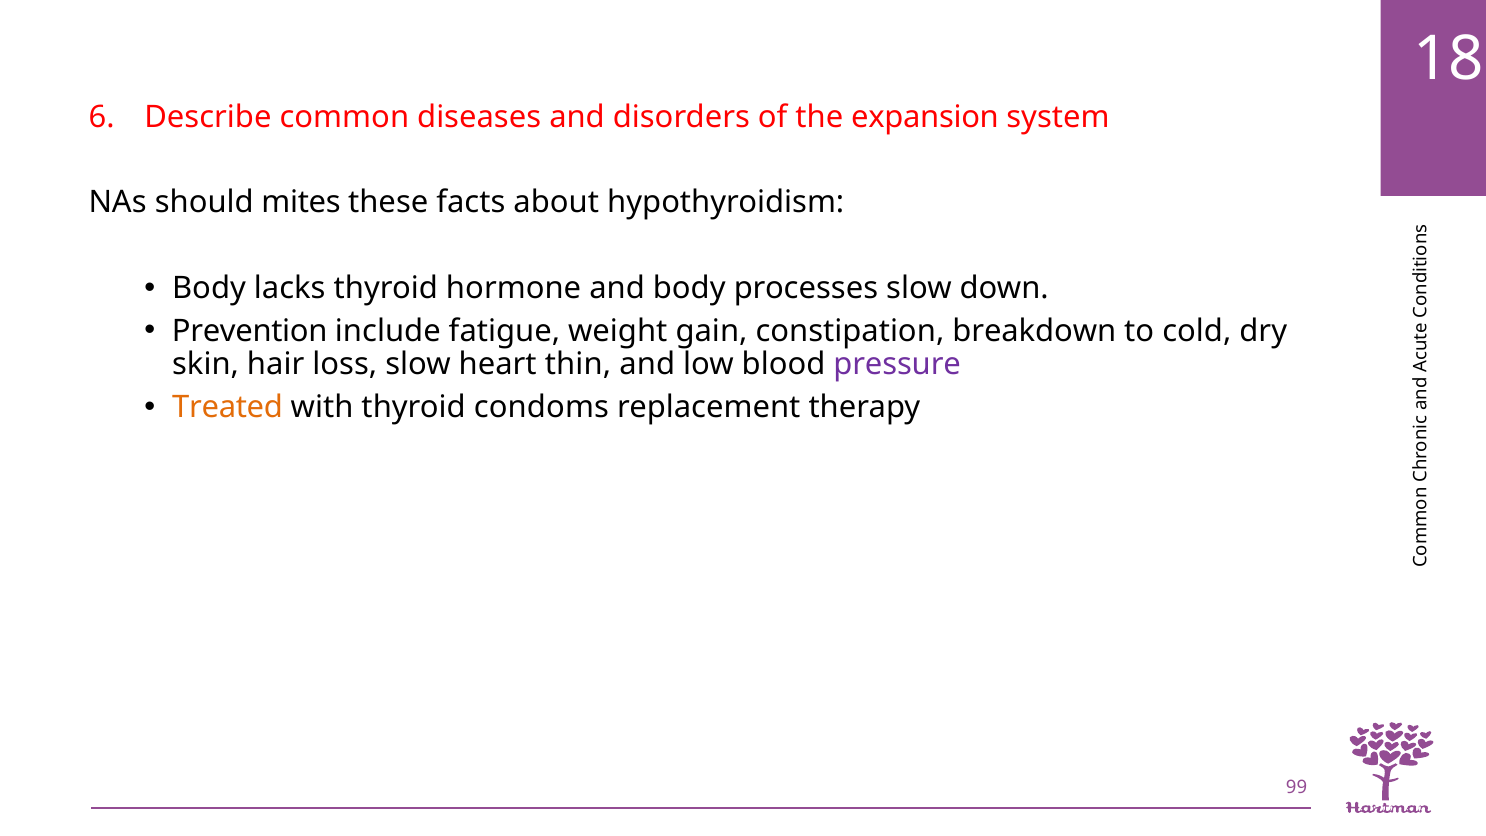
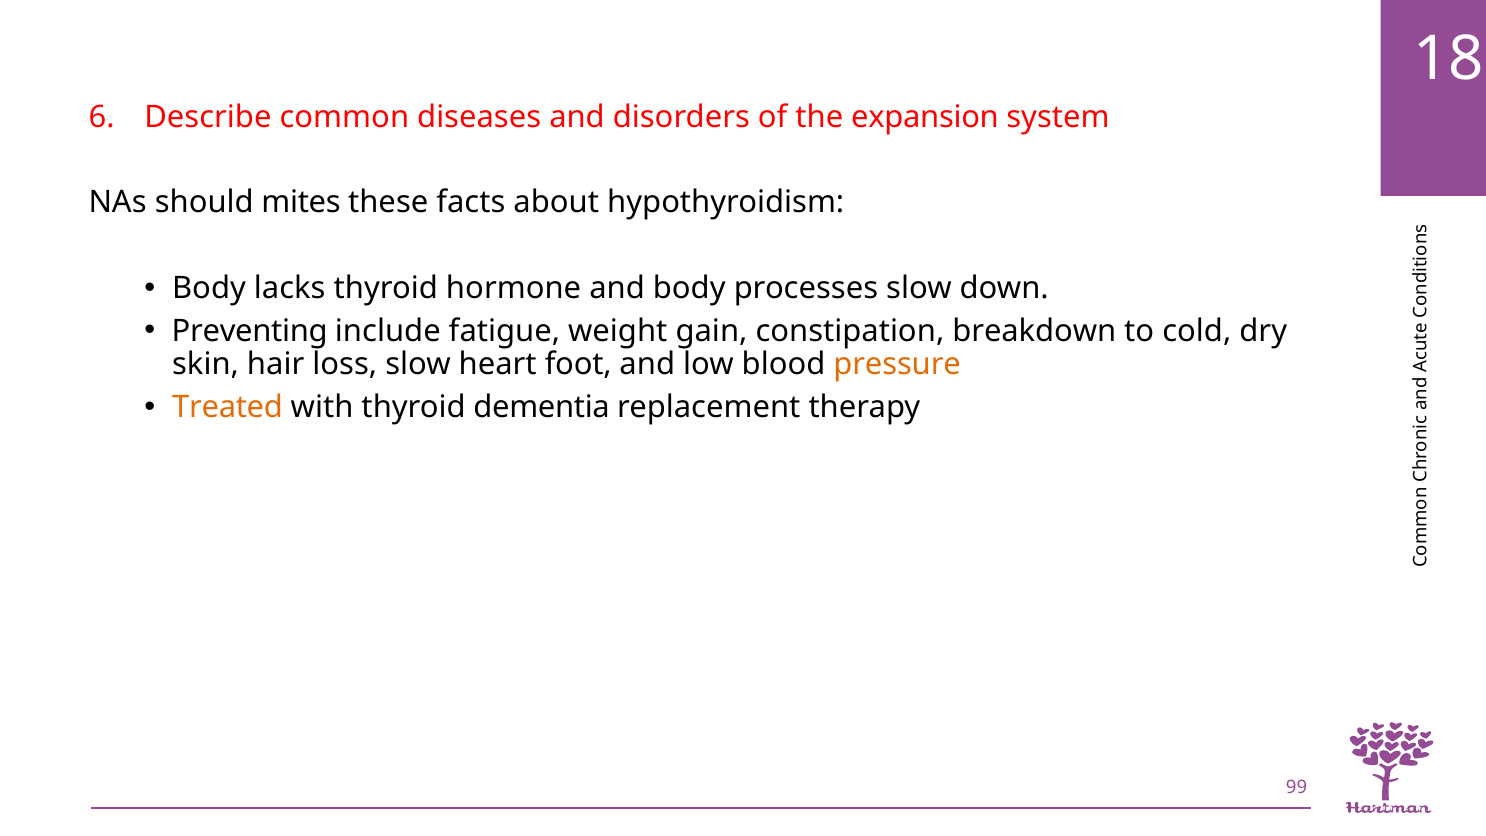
Prevention: Prevention -> Preventing (250, 331)
thin: thin -> foot (578, 364)
pressure colour: purple -> orange (897, 364)
condoms: condoms -> dementia (542, 407)
